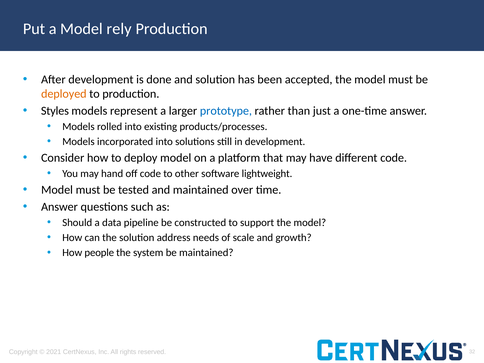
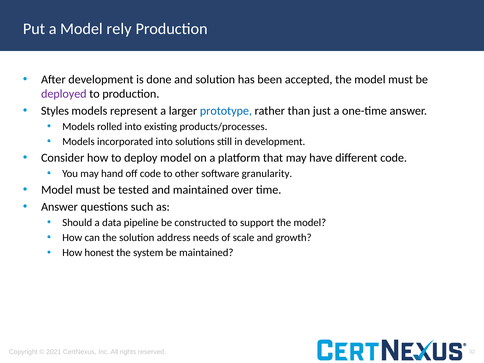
deployed colour: orange -> purple (64, 94)
lightweight: lightweight -> granularity (267, 174)
people: people -> honest (99, 253)
